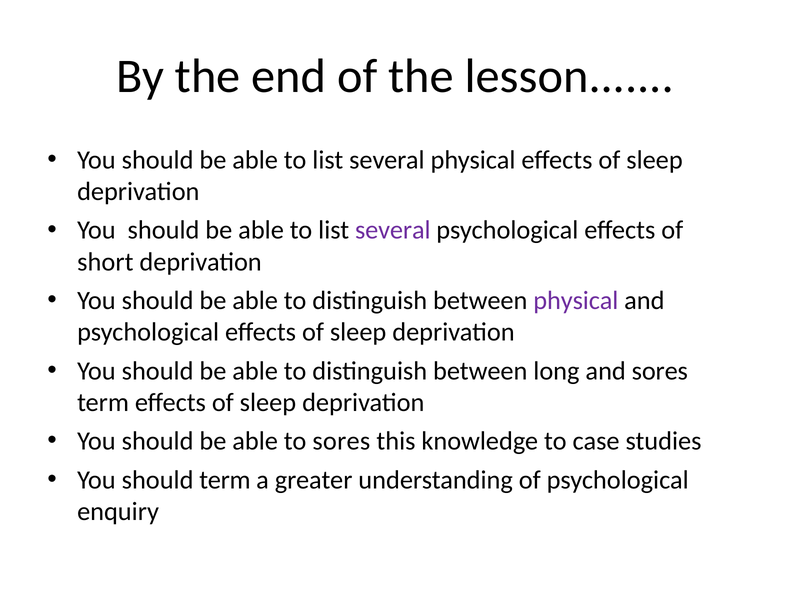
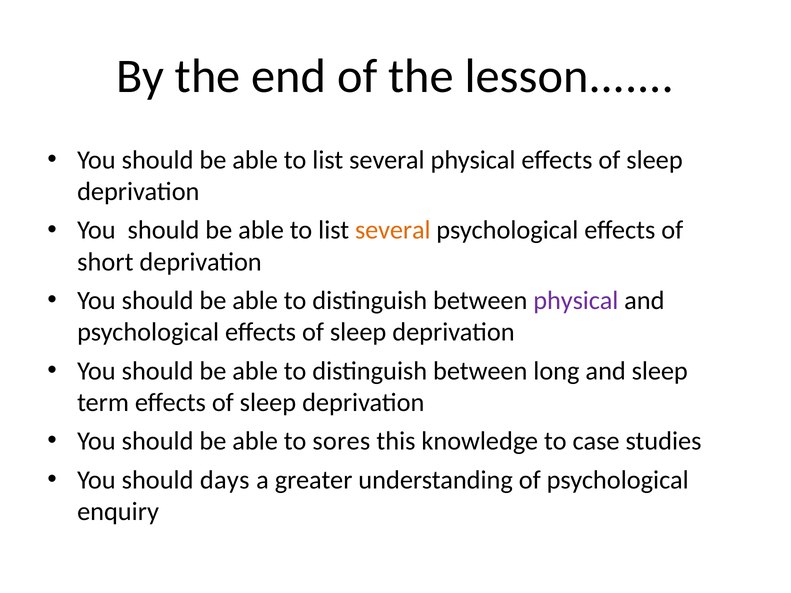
several colour: purple -> orange (393, 230)
and sores: sores -> sleep (660, 371)
should term: term -> days (225, 480)
